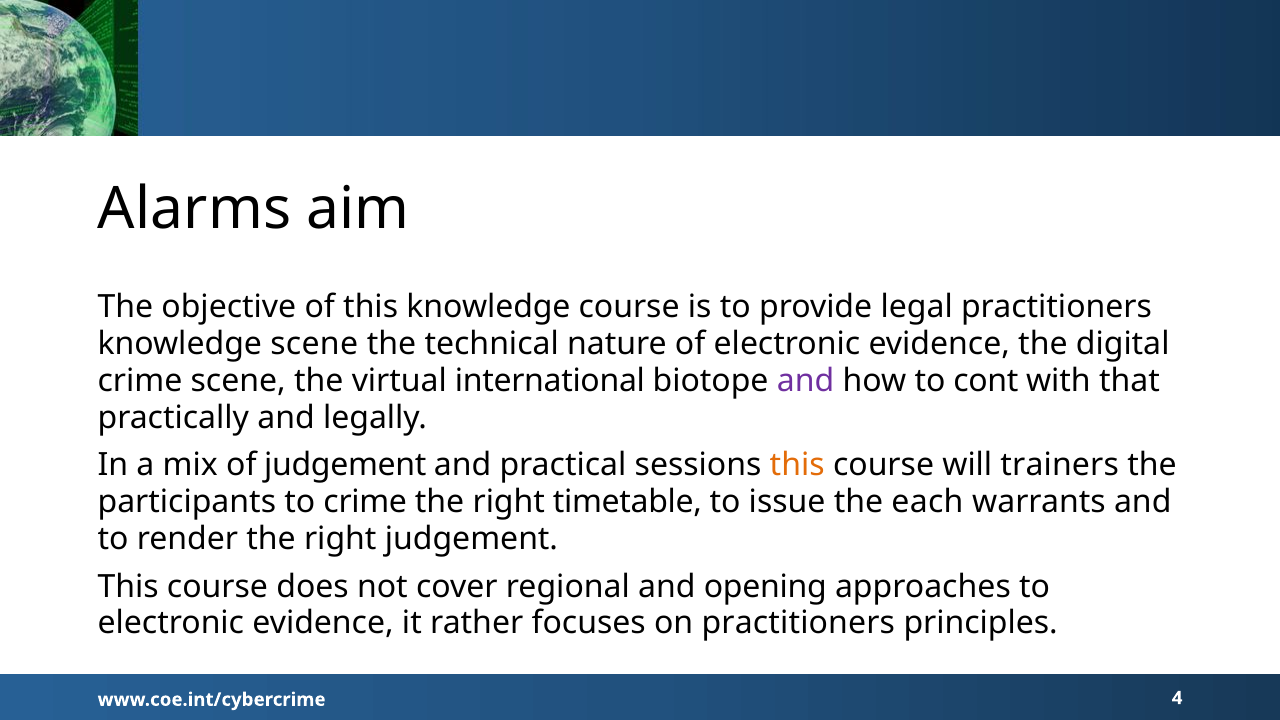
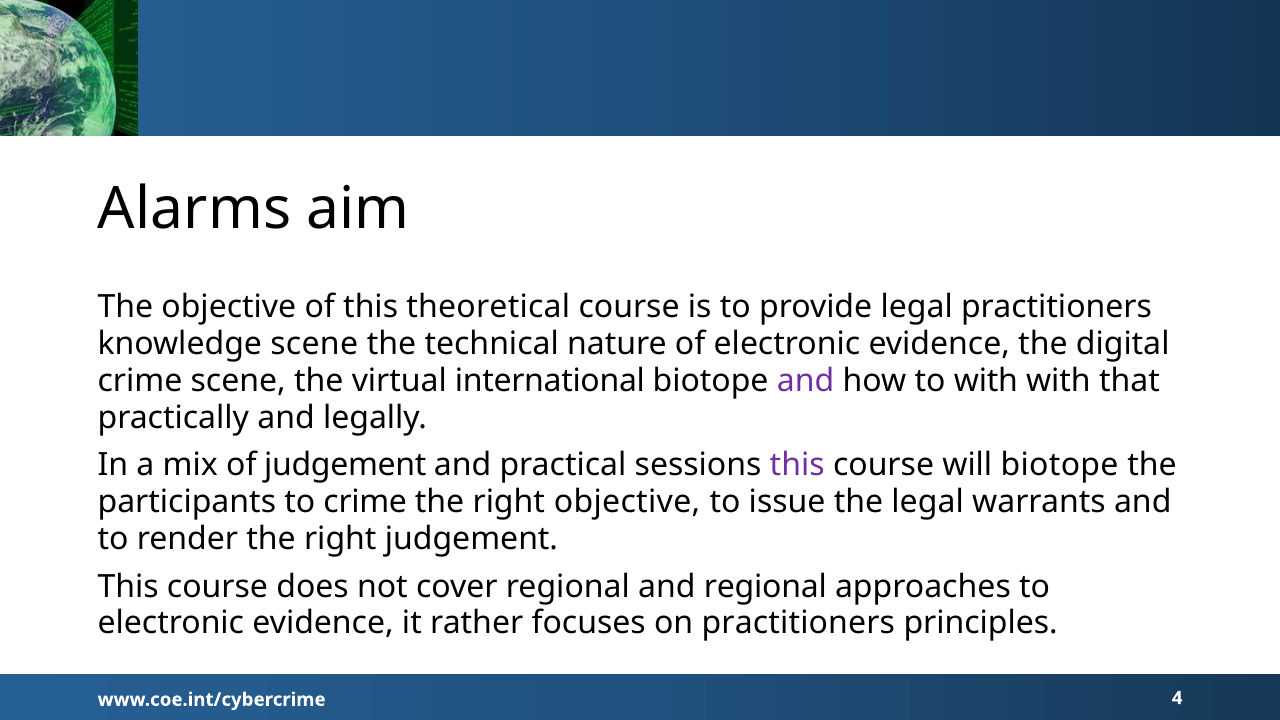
this knowledge: knowledge -> theoretical (488, 307)
to cont: cont -> with (986, 381)
this colour: orange -> purple (797, 465)
will trainers: trainers -> biotope (1060, 465)
right timetable: timetable -> objective (627, 502)
the each: each -> legal (928, 502)
and opening: opening -> regional (765, 587)
